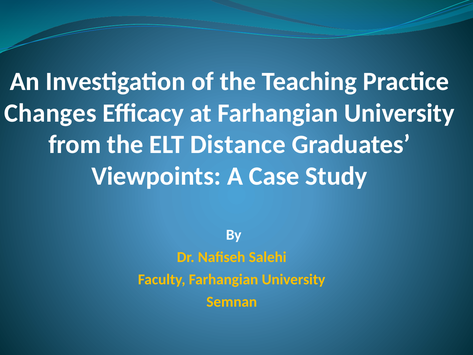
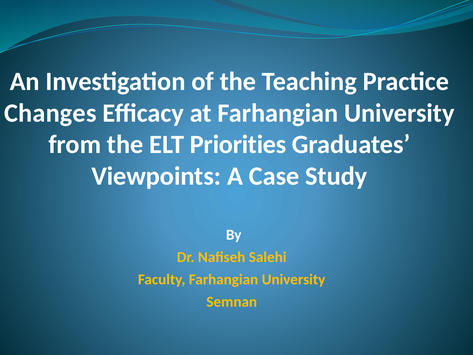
Distance: Distance -> Priorities (238, 145)
